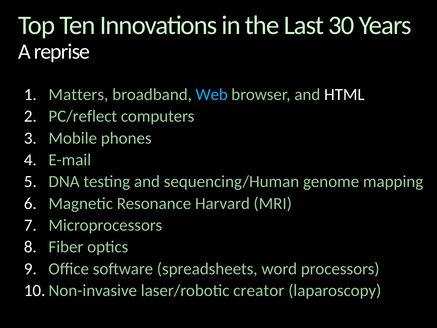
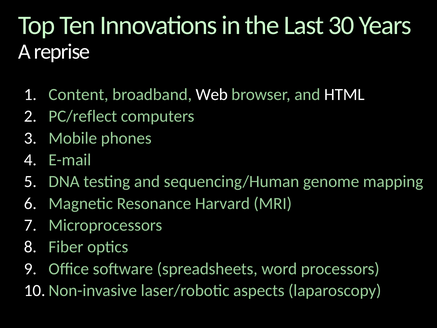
Matters: Matters -> Content (78, 94)
Web colour: light blue -> white (212, 94)
creator: creator -> aspects (259, 290)
